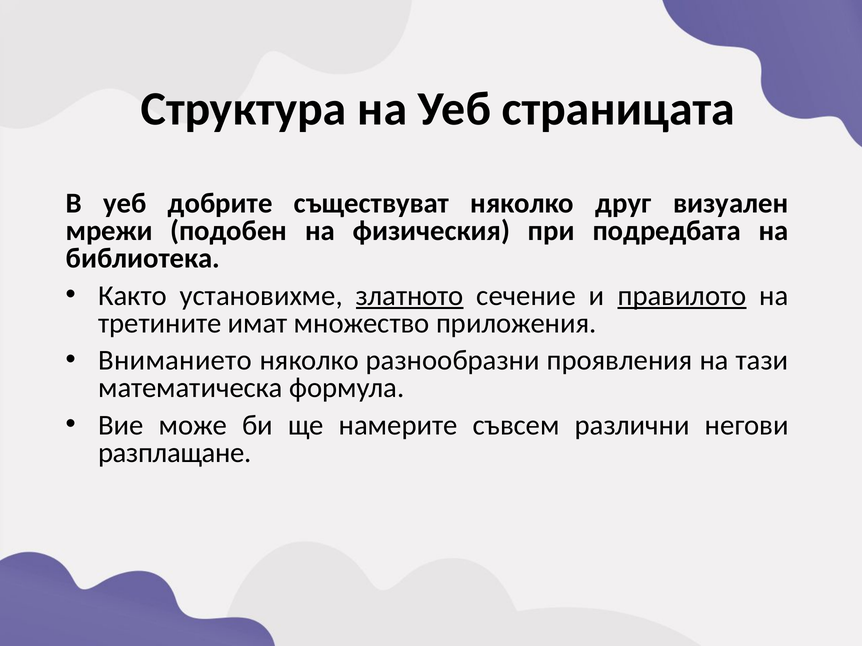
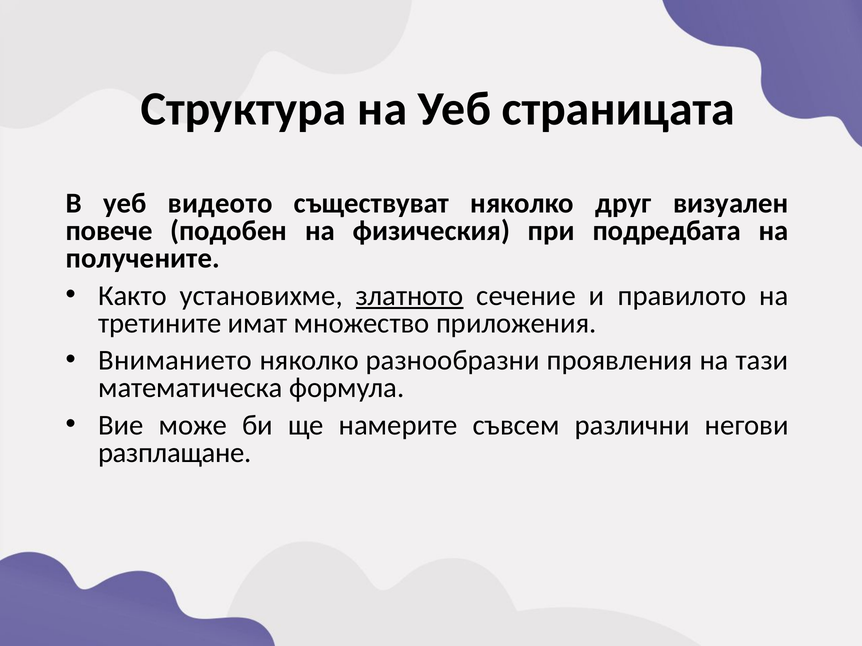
добрите: добрите -> видеото (220, 204)
мрежи: мрежи -> повече (109, 231)
библиотека: библиотека -> получените (143, 259)
правилото underline: present -> none (682, 296)
